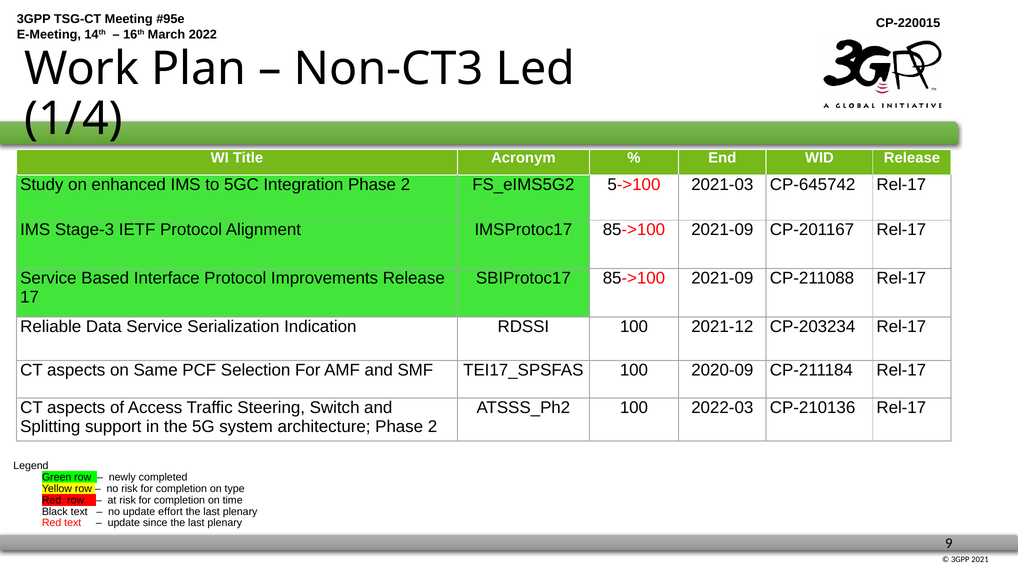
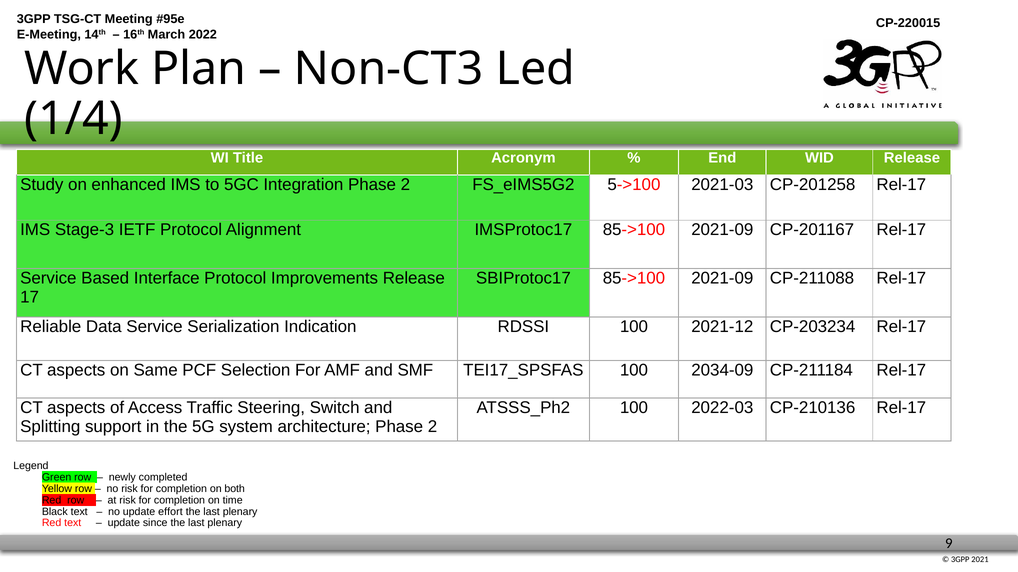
CP-645742: CP-645742 -> CP-201258 (813, 185)
2020-09: 2020-09 -> 2034-09 (722, 371)
type: type -> both (235, 489)
